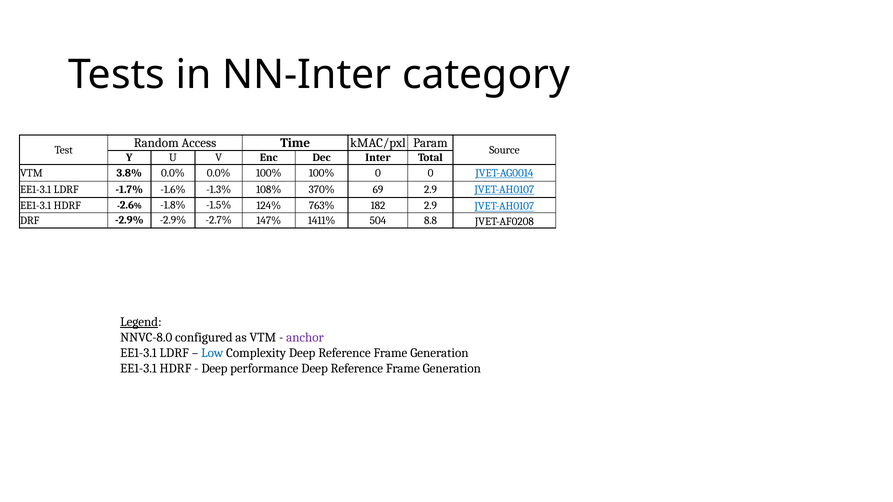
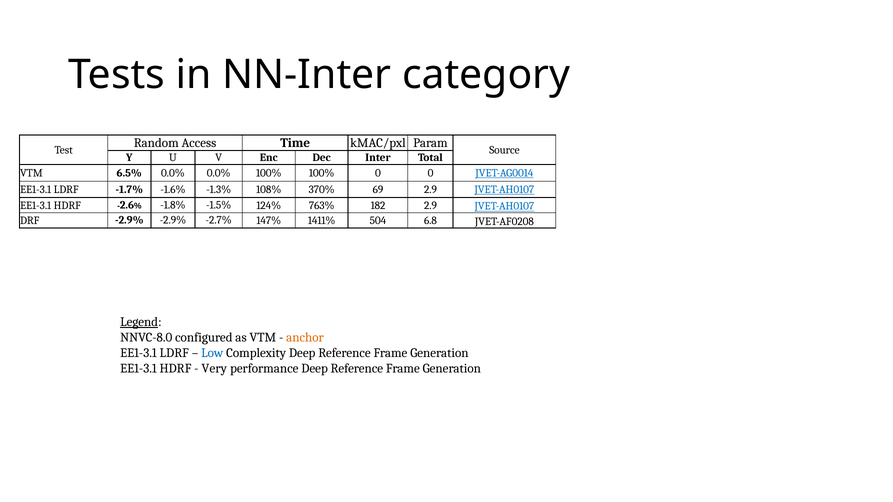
3.8%: 3.8% -> 6.5% (129, 173)
8.8: 8.8 -> 6.8 (430, 221)
anchor colour: purple -> orange (305, 338)
Deep: Deep -> Very (214, 369)
